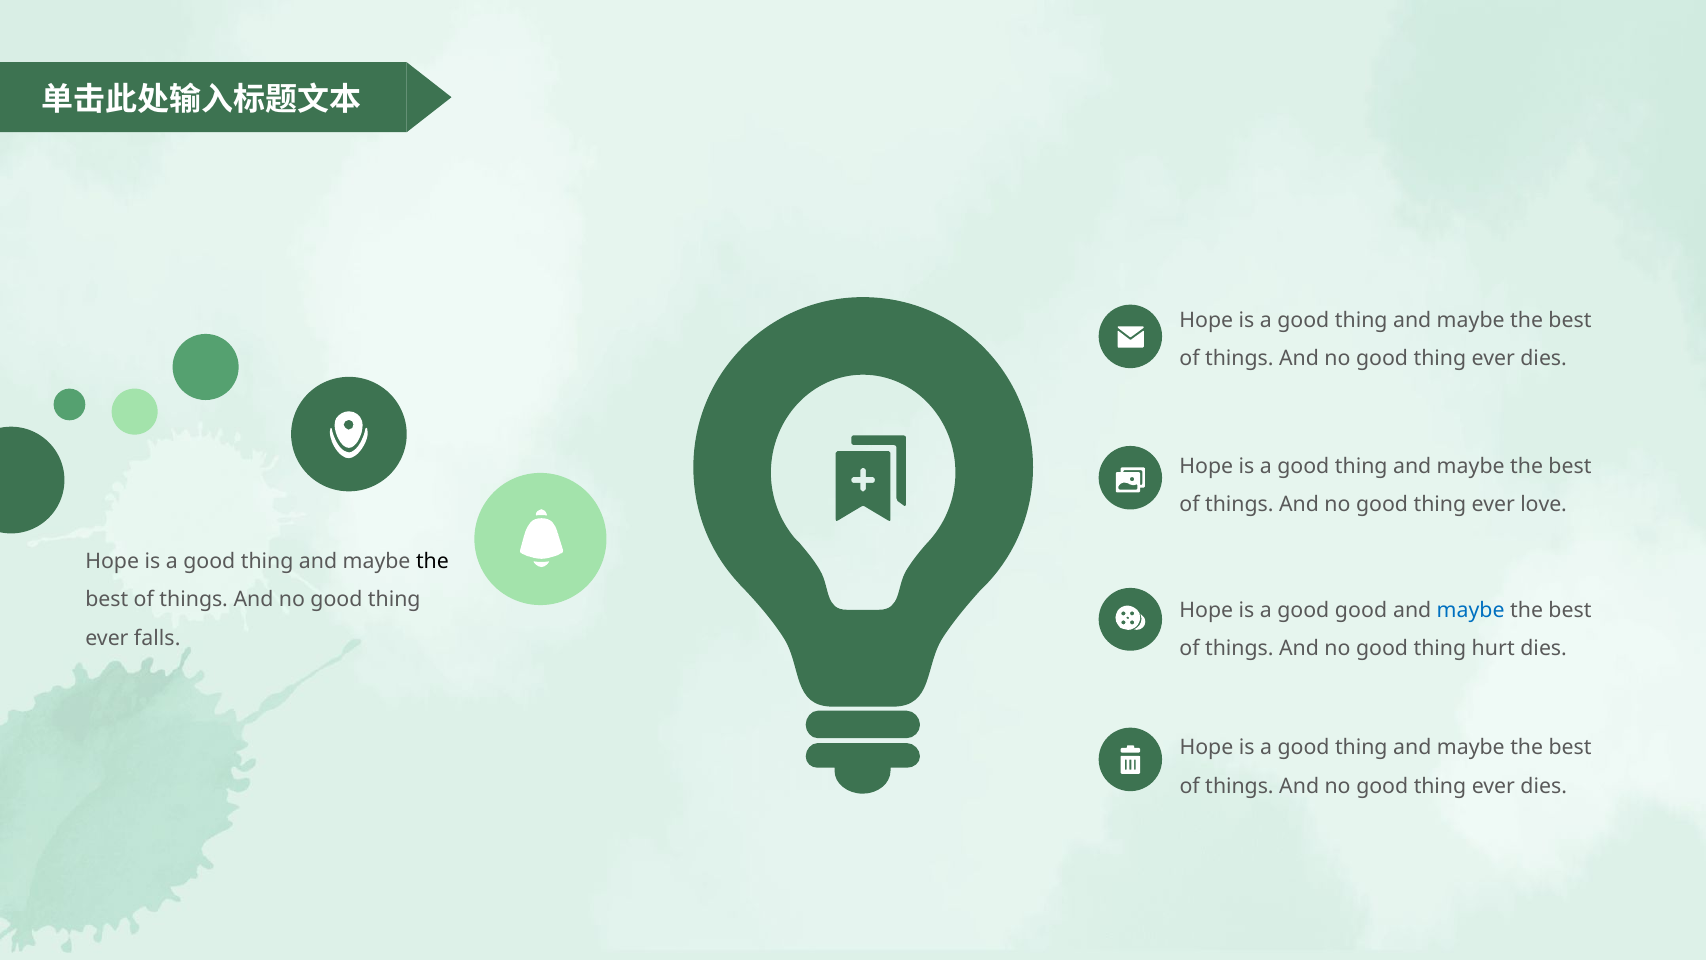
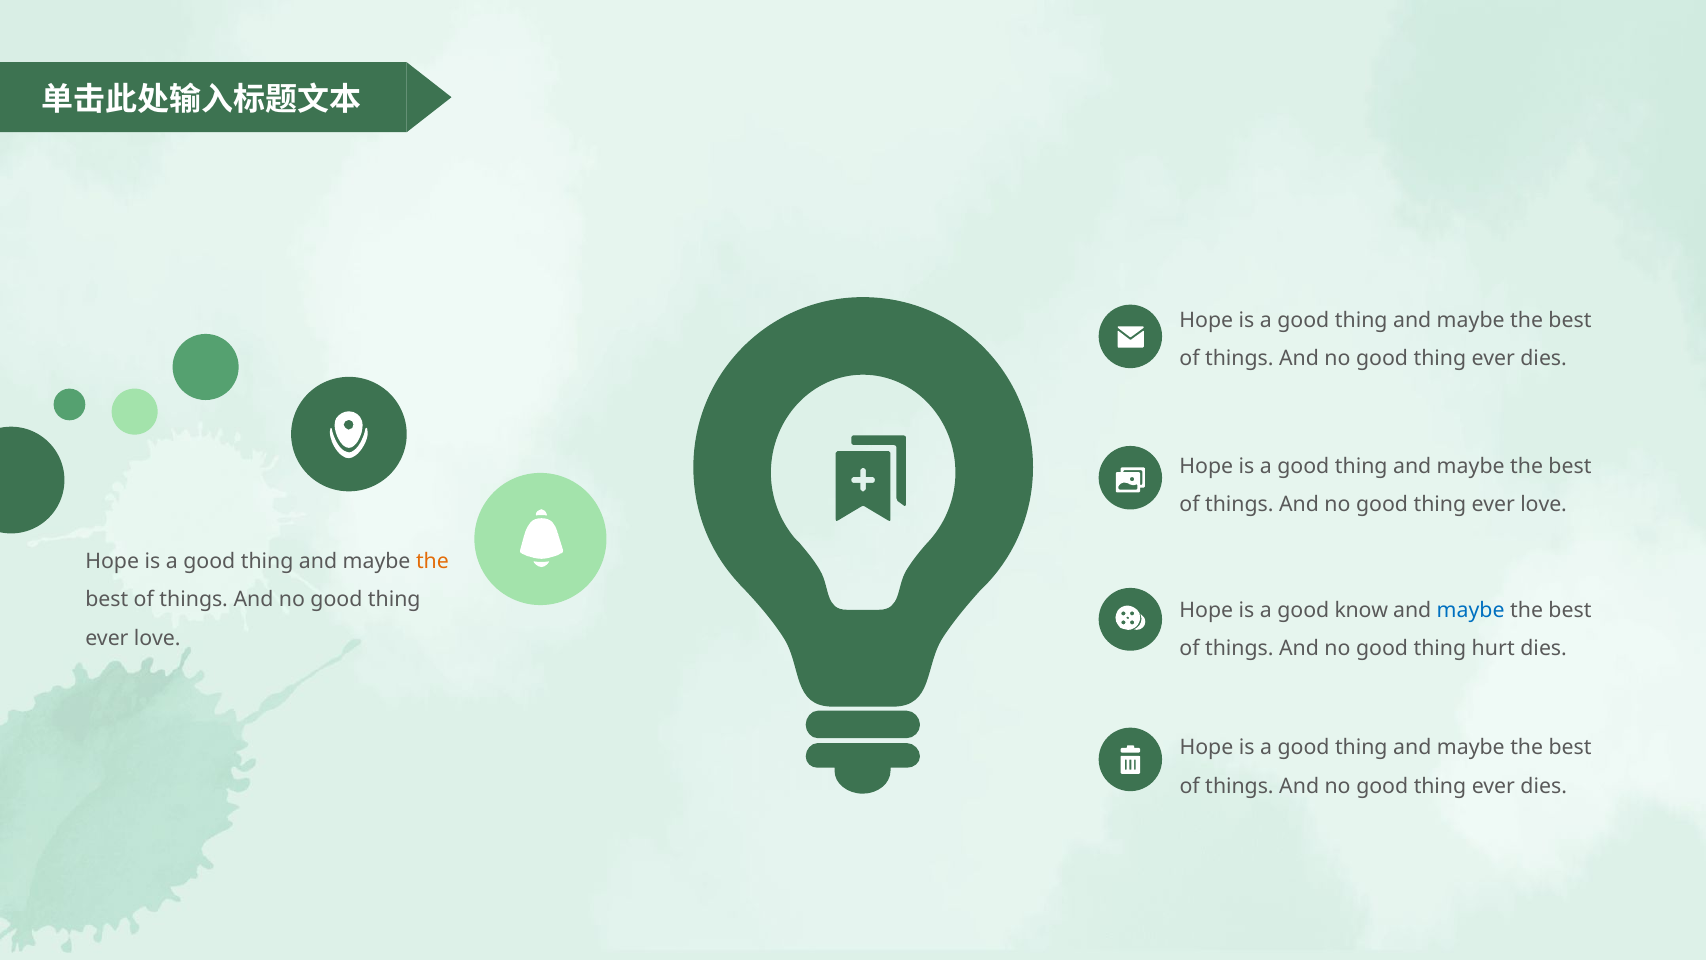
the colour: black -> orange (432, 561)
good good: good -> know (1361, 610)
falls: falls -> love (157, 638)
